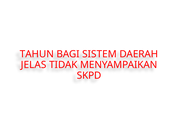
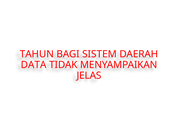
JELAS: JELAS -> DATA (34, 65)
SKPD: SKPD -> JELAS (89, 75)
